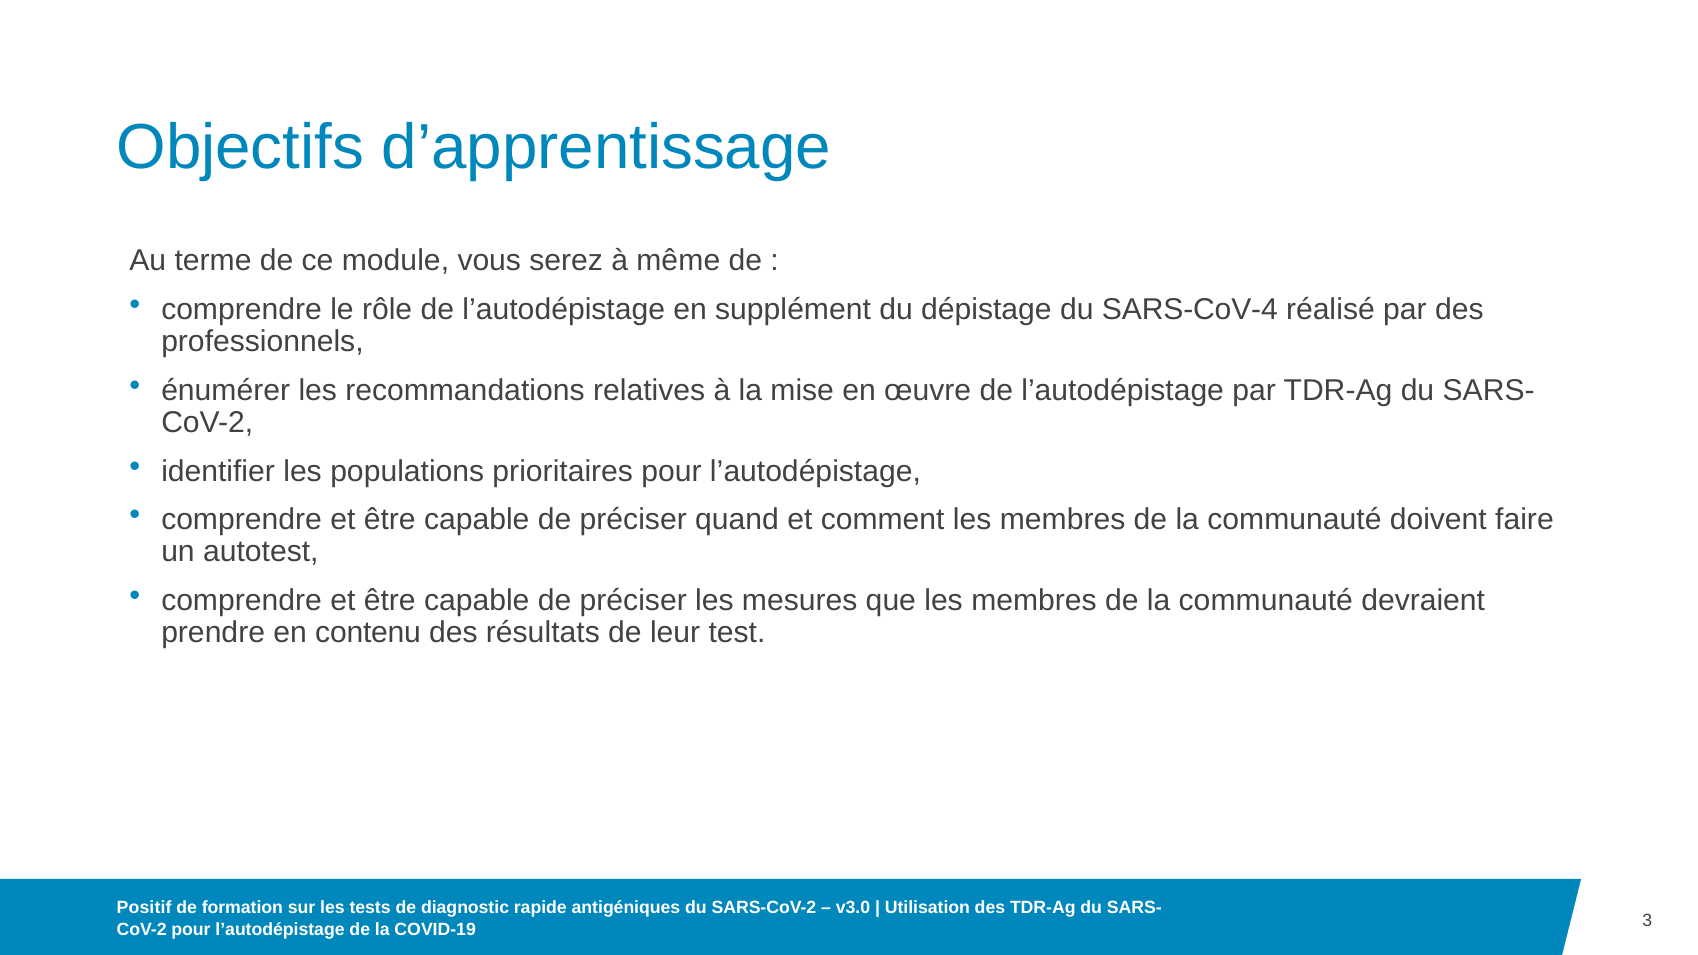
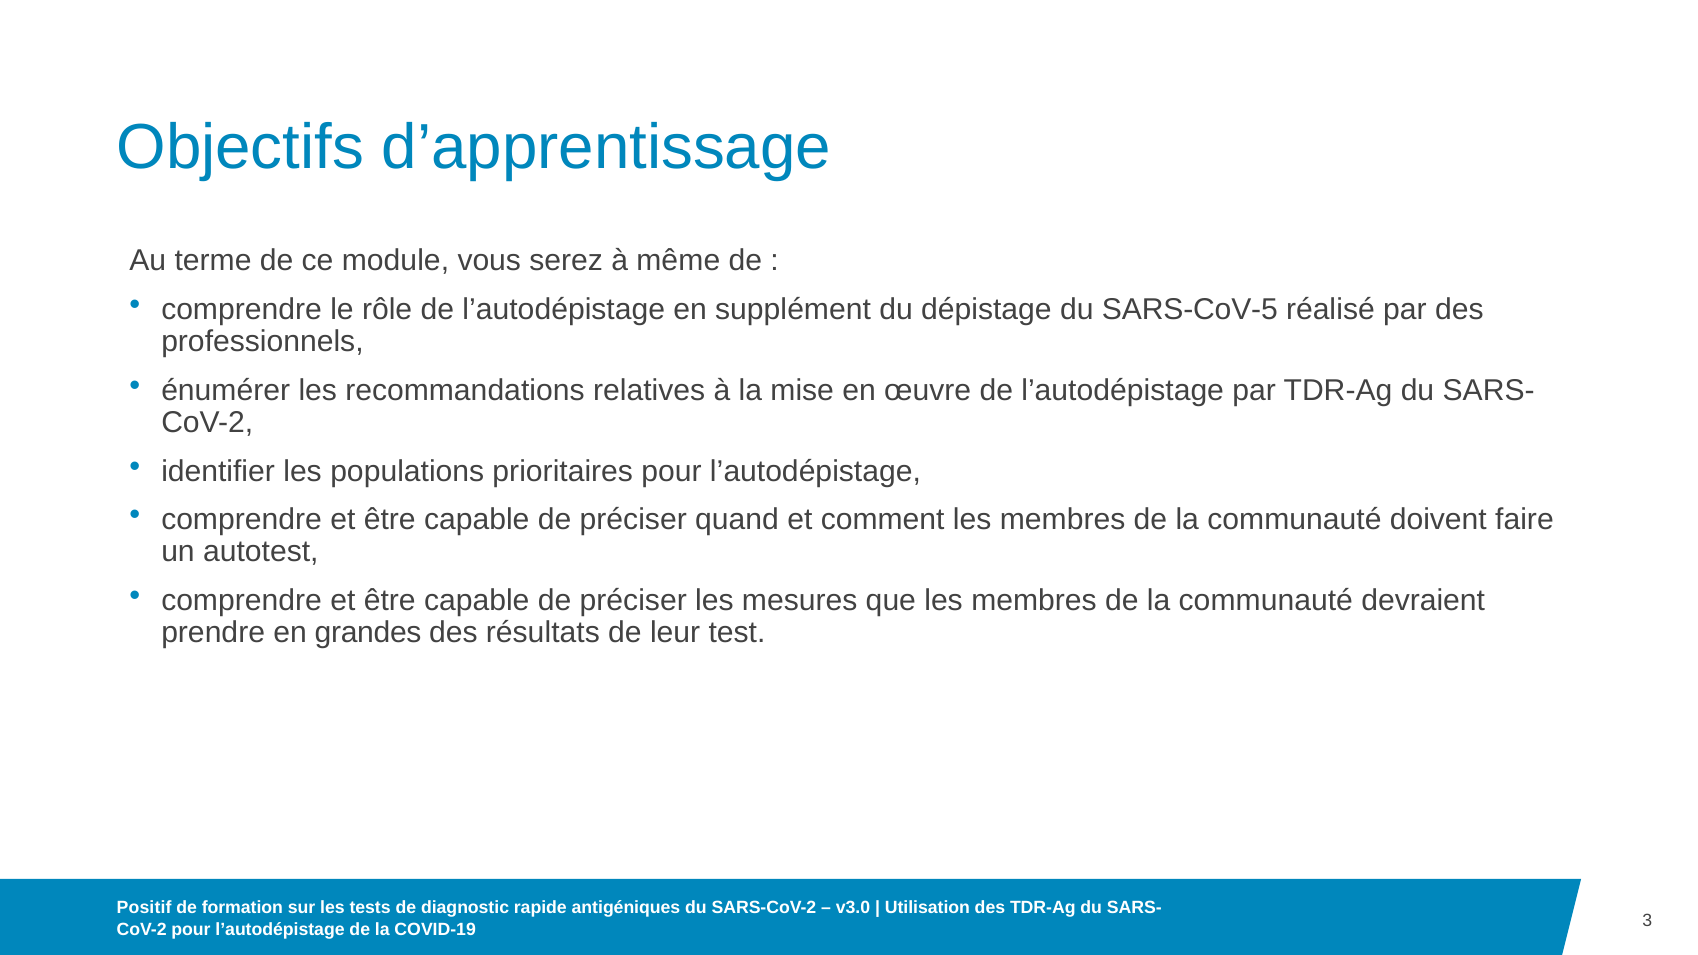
SARS-CoV-4: SARS-CoV-4 -> SARS-CoV-5 (1190, 309)
contenu: contenu -> grandes (368, 633)
